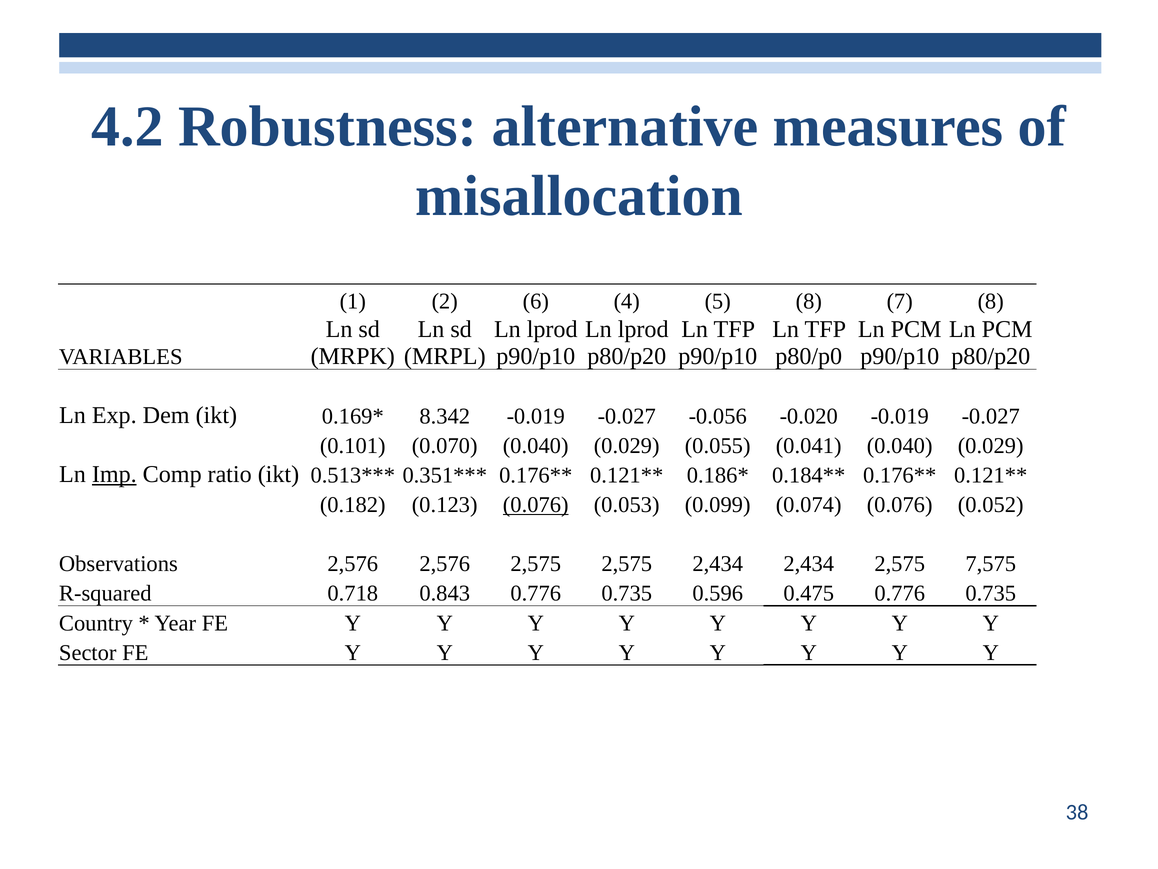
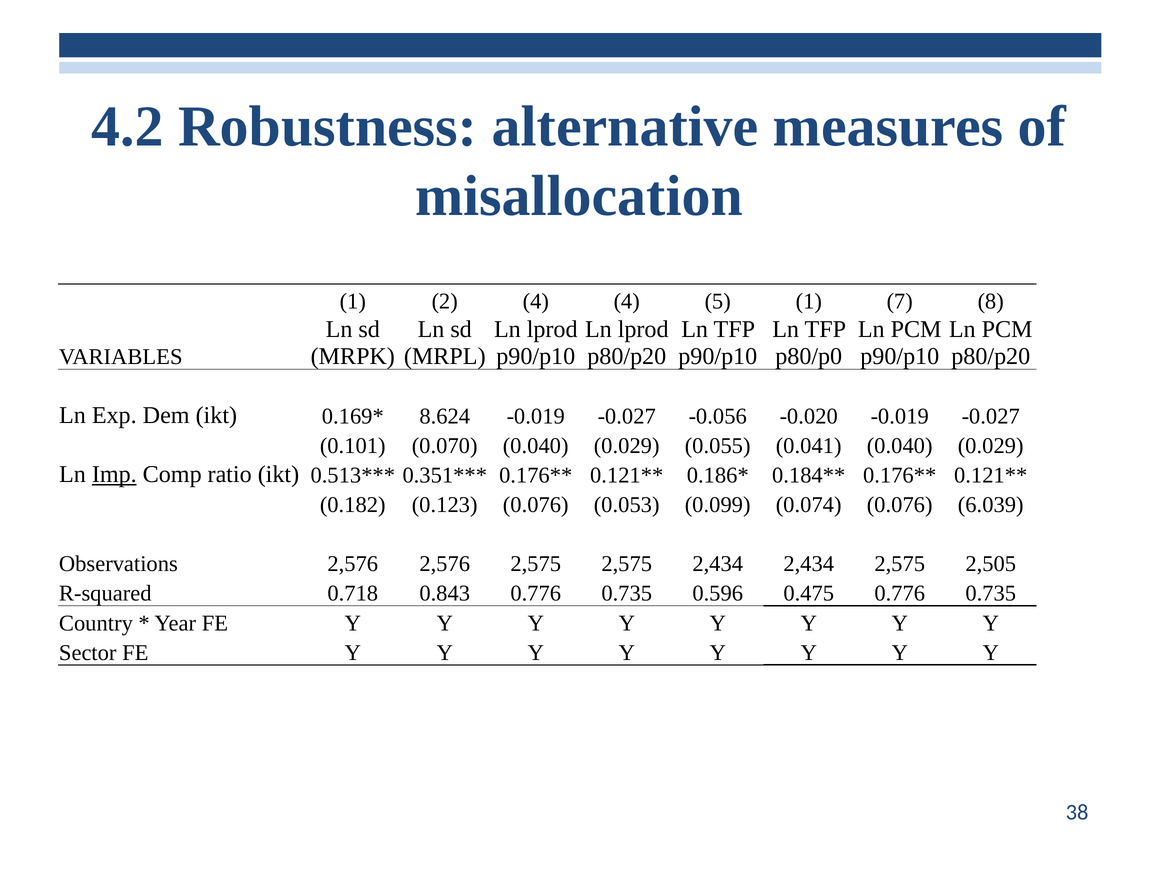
2 6: 6 -> 4 (536, 301)
5 8: 8 -> 1 (809, 301)
8.342: 8.342 -> 8.624 (445, 416)
0.076 underline: present -> none (536, 505)
0.052: 0.052 -> 6.039 (991, 505)
7,575: 7,575 -> 2,505 (991, 564)
